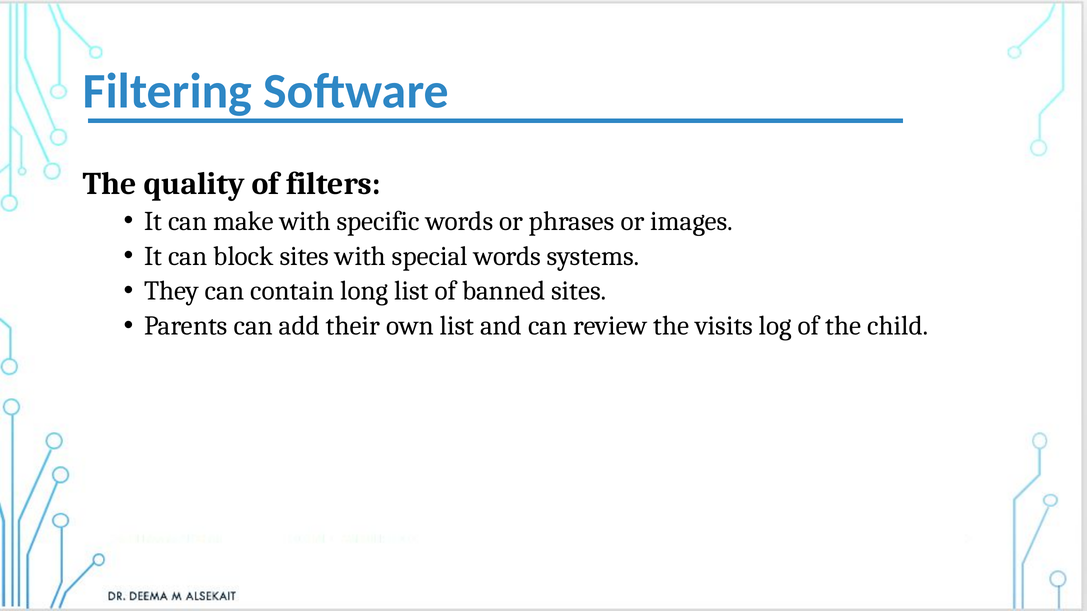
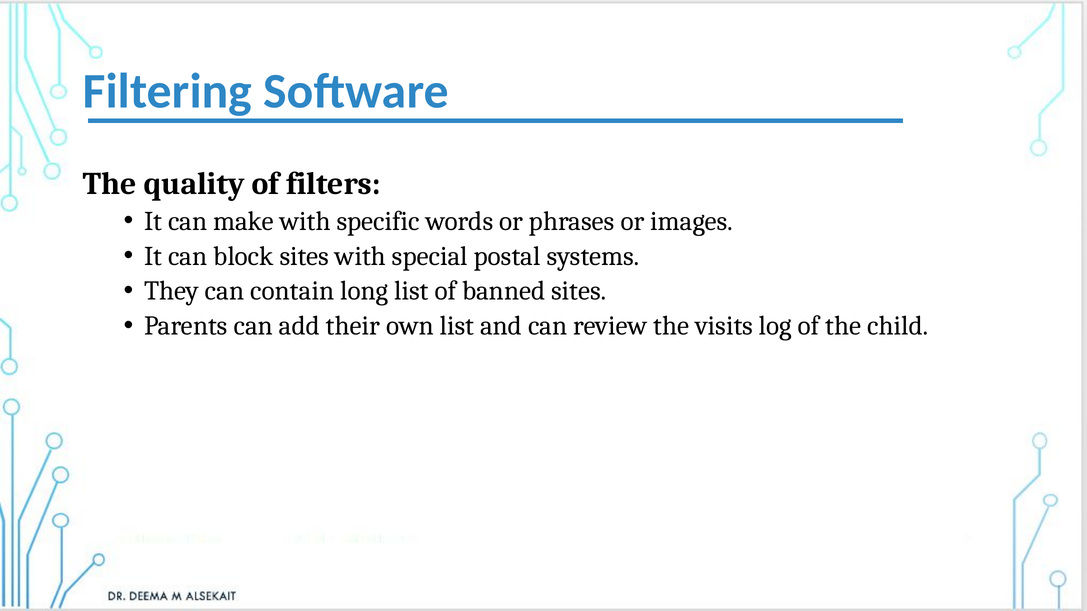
special words: words -> postal (507, 256)
